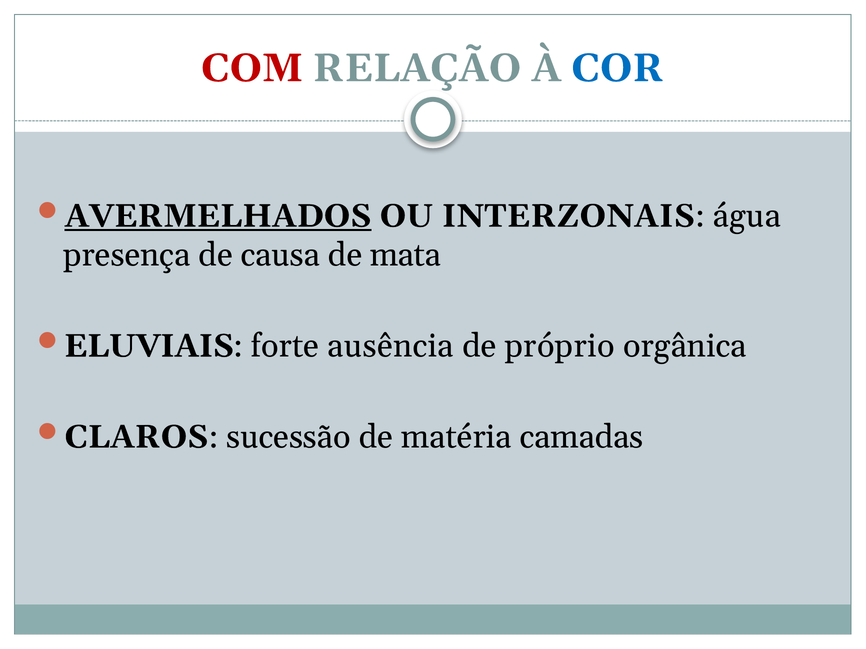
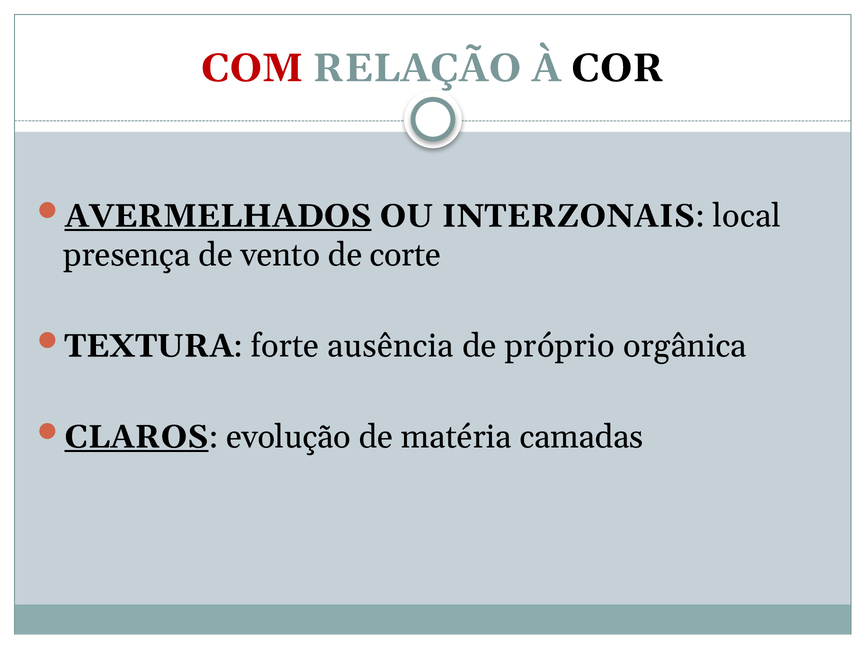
COR colour: blue -> black (618, 68)
água: água -> local (747, 216)
causa: causa -> vento (280, 255)
mata: mata -> corte (405, 255)
ELUVIAIS: ELUVIAIS -> TEXTURA (149, 346)
CLAROS underline: none -> present (137, 437)
sucessão: sucessão -> evolução (288, 437)
